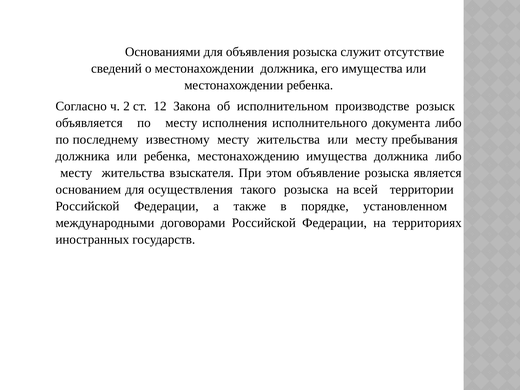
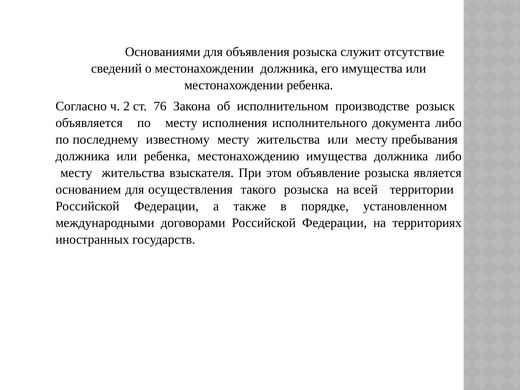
12: 12 -> 76 (160, 106)
